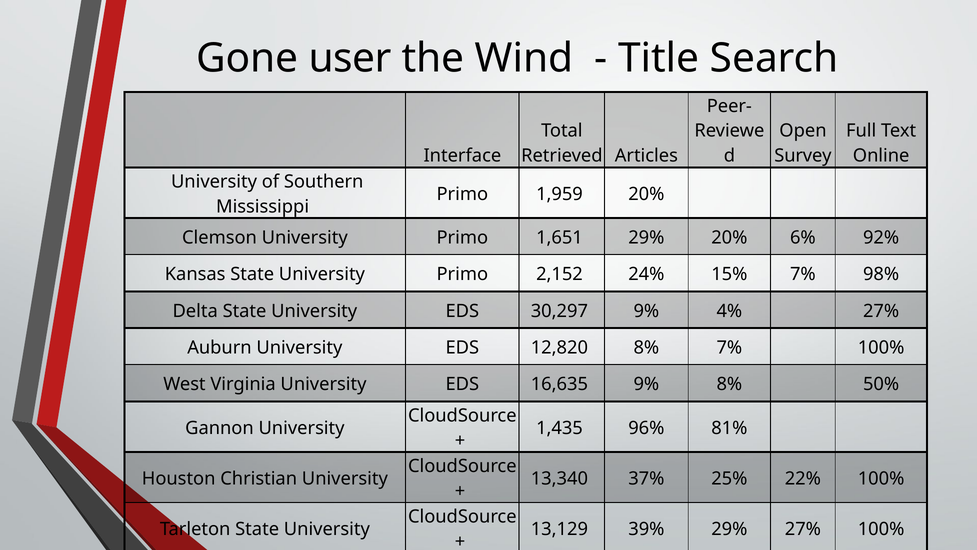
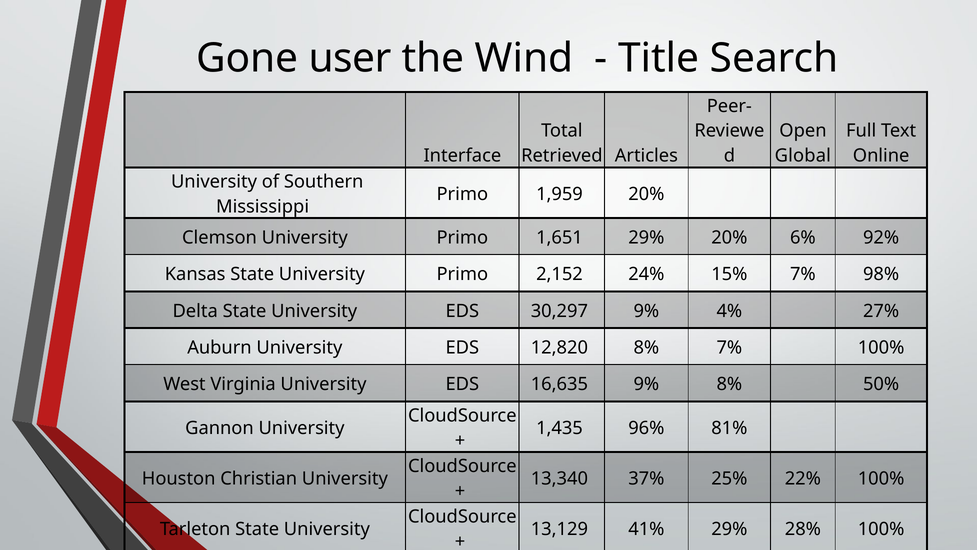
Survey: Survey -> Global (803, 156)
39%: 39% -> 41% (646, 529)
29% 27%: 27% -> 28% (803, 529)
